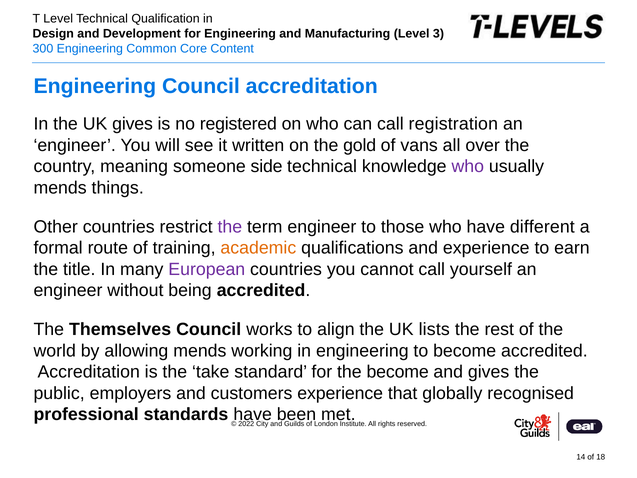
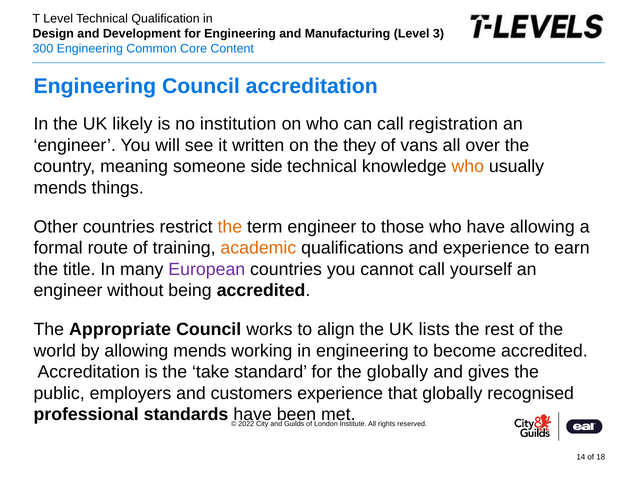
UK gives: gives -> likely (132, 124)
registered: registered -> institution (238, 124)
gold: gold -> they (360, 145)
who colour: purple -> orange (468, 166)
the colour: purple -> orange (230, 227)
have different: different -> allowing (542, 227)
Themselves: Themselves -> Appropriate (120, 329)
the become: become -> globally (398, 372)
